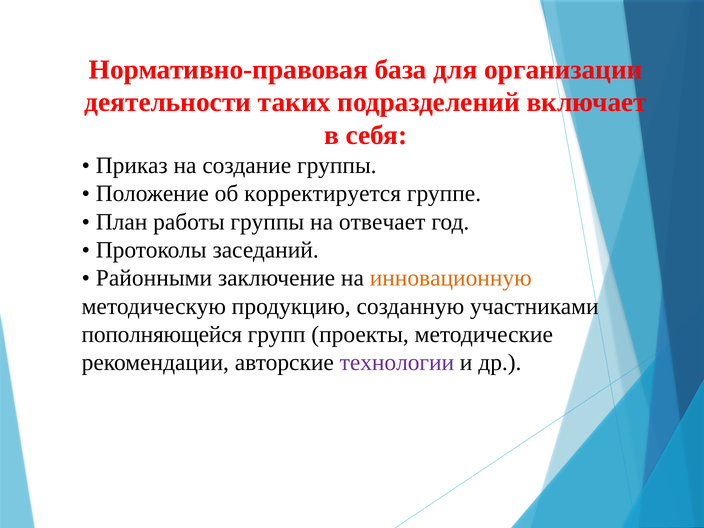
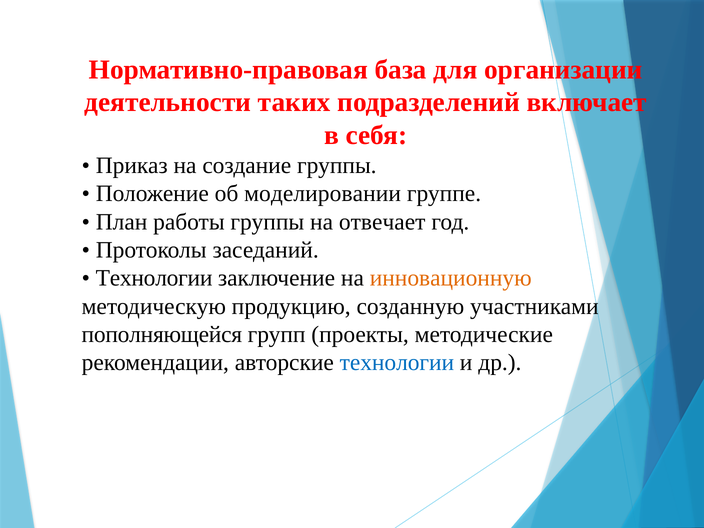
корректируется: корректируется -> моделировании (323, 194)
Районными: Районными -> Технологии (154, 278)
технологии colour: purple -> blue (397, 363)
